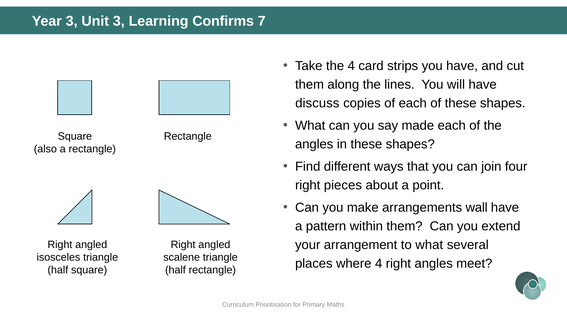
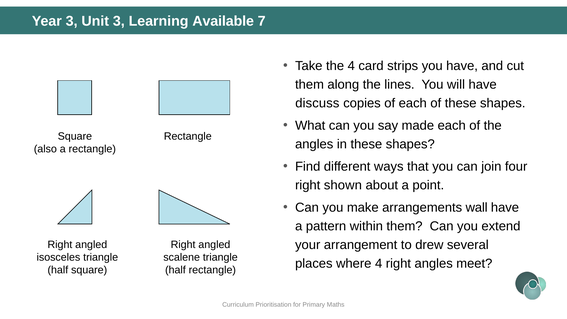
Confirms: Confirms -> Available (223, 21)
pieces: pieces -> shown (343, 185)
to what: what -> drew (429, 245)
